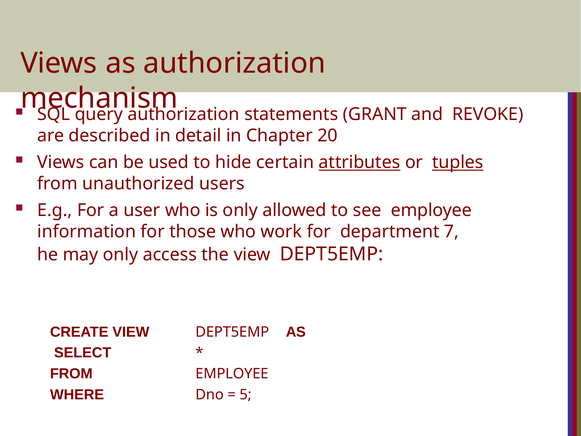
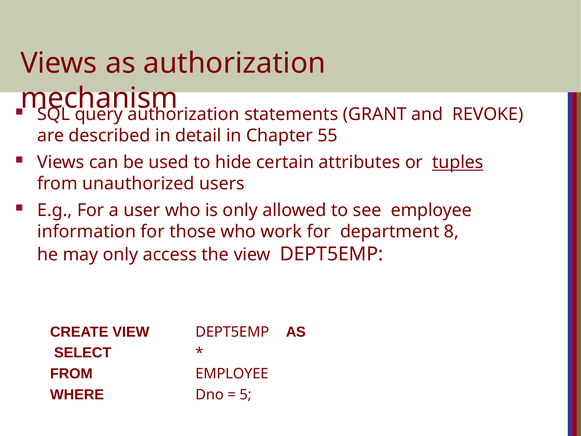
20: 20 -> 55 (327, 136)
attributes underline: present -> none (359, 162)
7: 7 -> 8 (451, 232)
